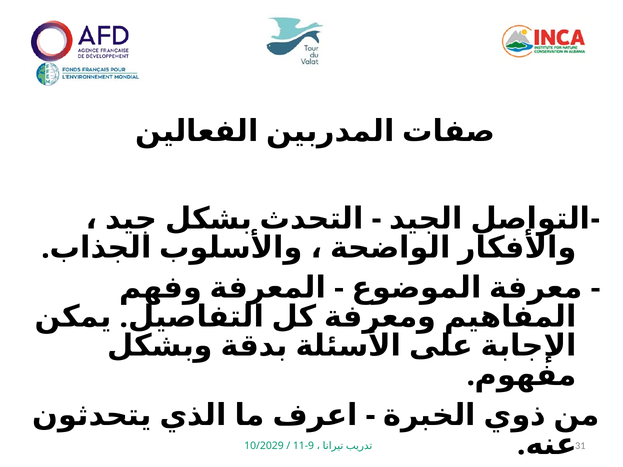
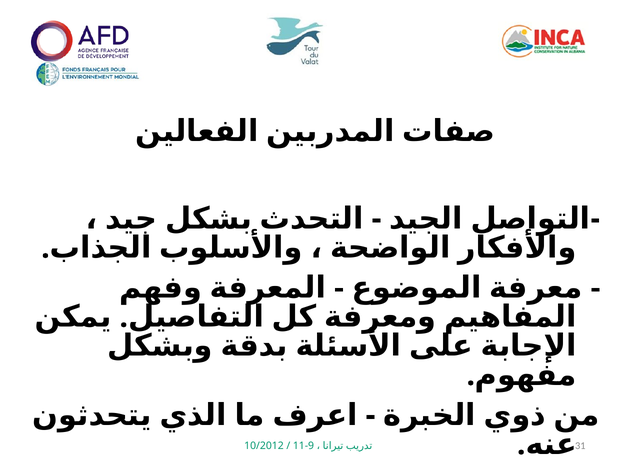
10/2029: 10/2029 -> 10/2012 (264, 446)
